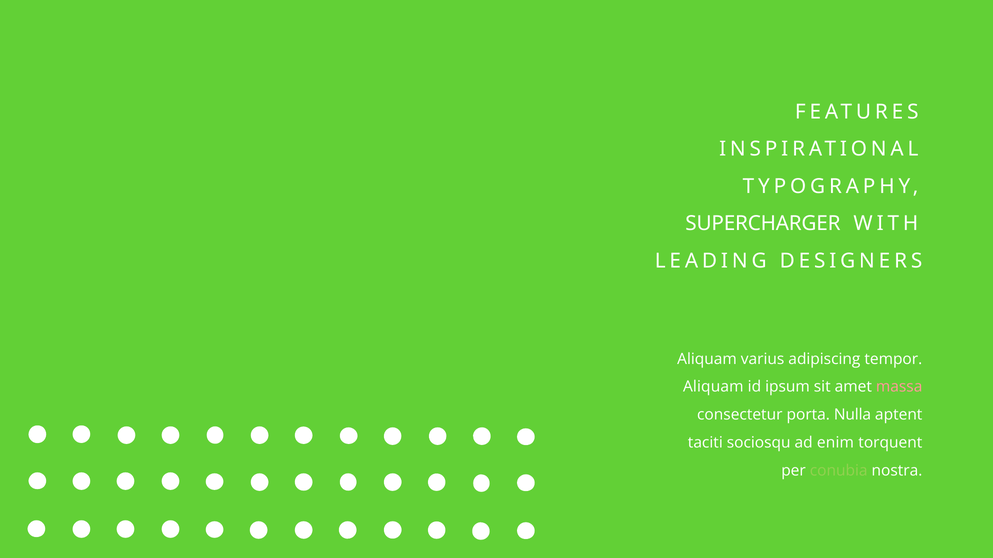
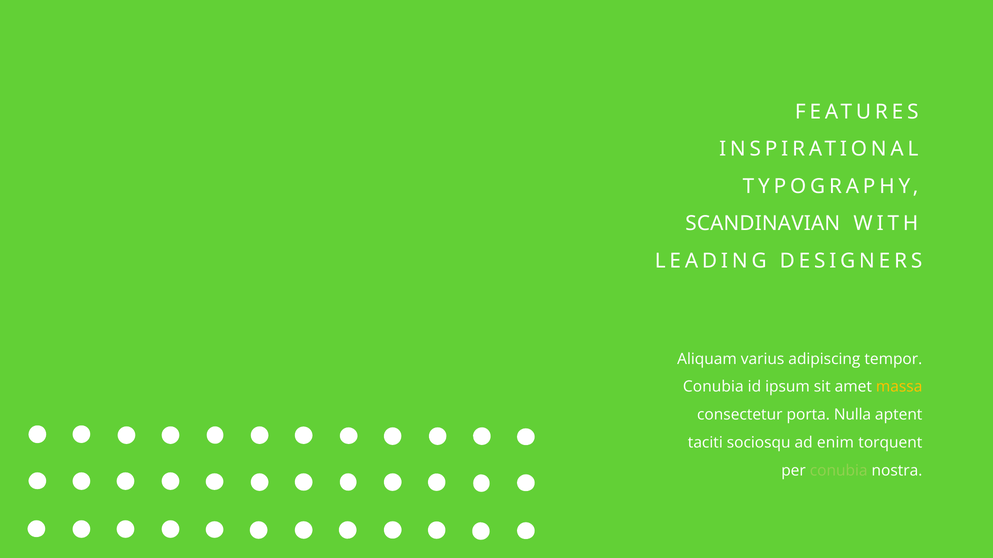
SUPERCHARGER: SUPERCHARGER -> SCANDINAVIAN (763, 224)
Aliquam: Aliquam -> Conubia (713, 387)
massa colour: pink -> yellow (899, 387)
